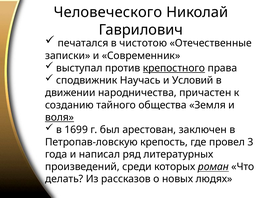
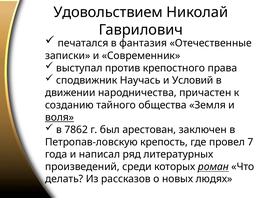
Человеческого: Человеческого -> Удовольствием (108, 12)
чистотою: чистотою -> фантазия (143, 43)
крепостного underline: present -> none (174, 68)
1699: 1699 -> 7862 (76, 129)
3: 3 -> 7 (250, 141)
